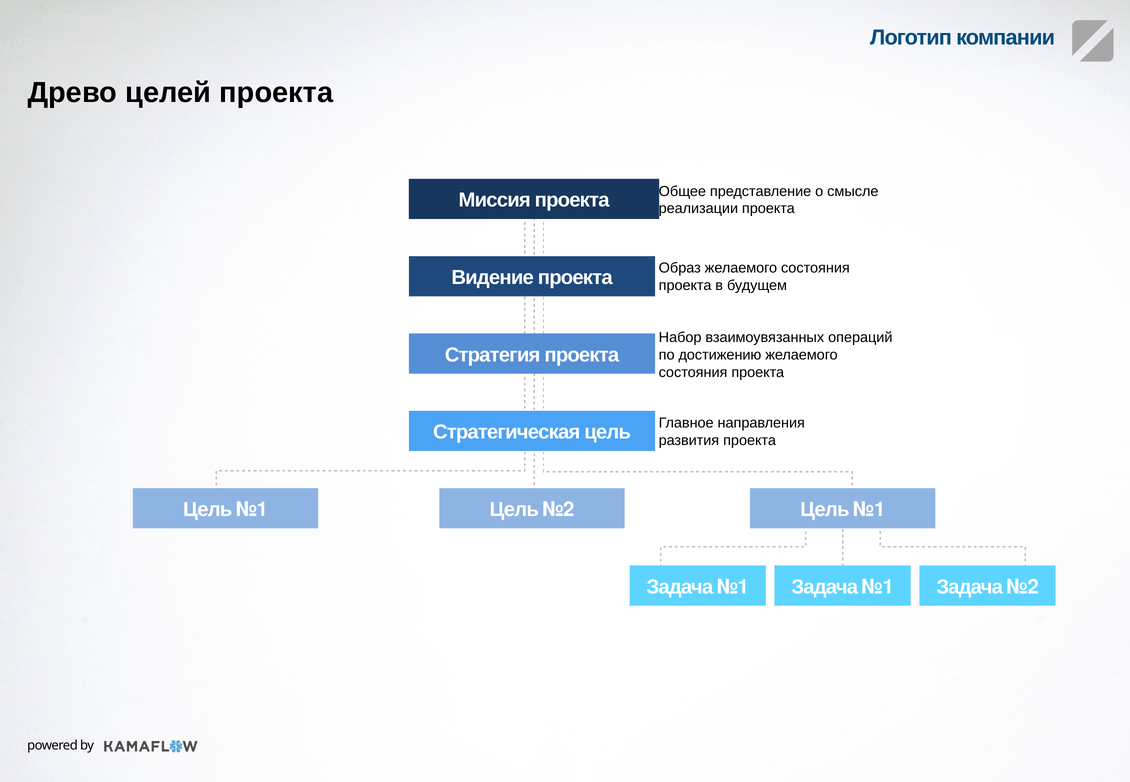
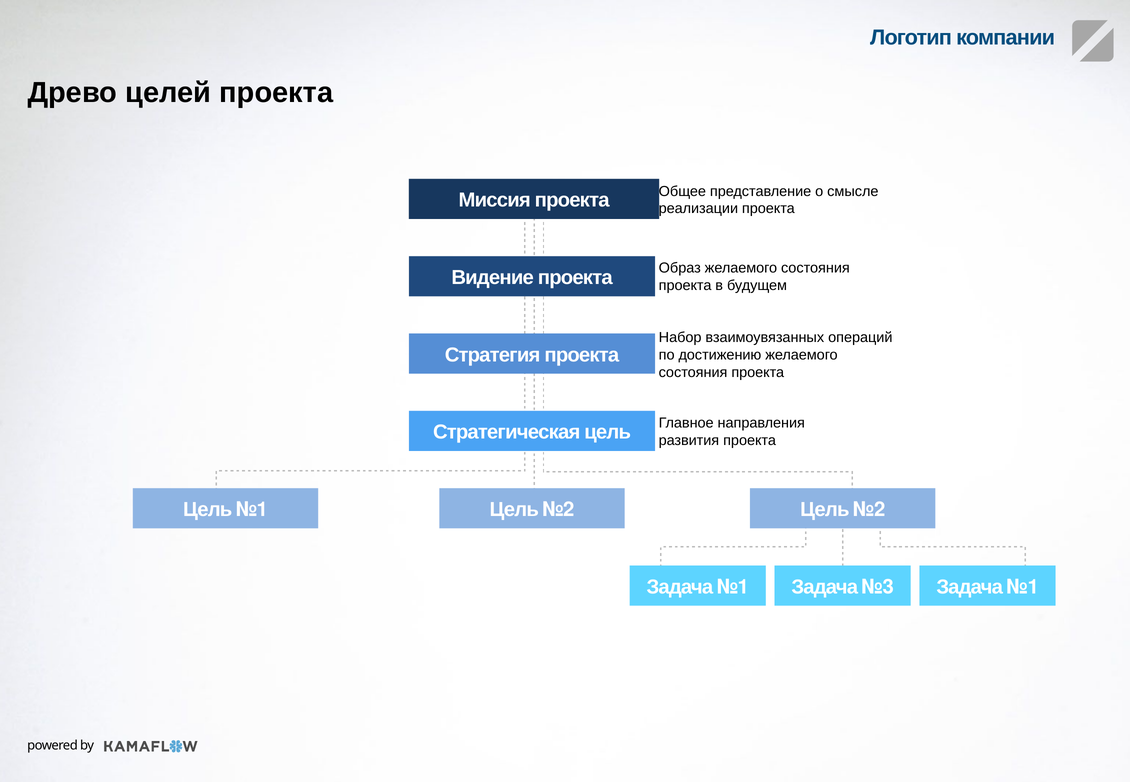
№1: №1 -> №2 (869, 510)
Задача №1: №1 -> №3 (878, 587)
Задача №2: №2 -> №1 (1023, 587)
